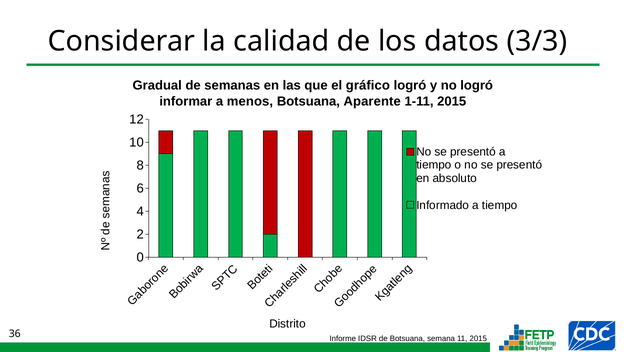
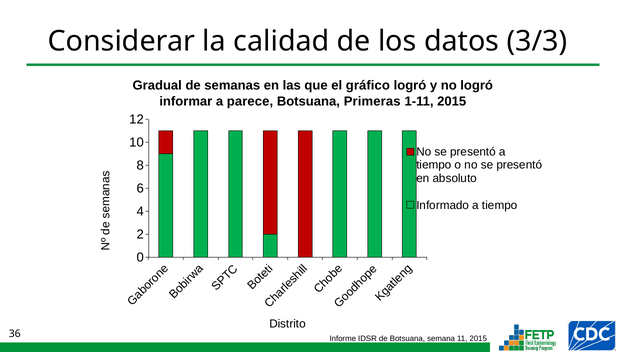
menos: menos -> parece (250, 101)
Aparente: Aparente -> Primeras (372, 101)
